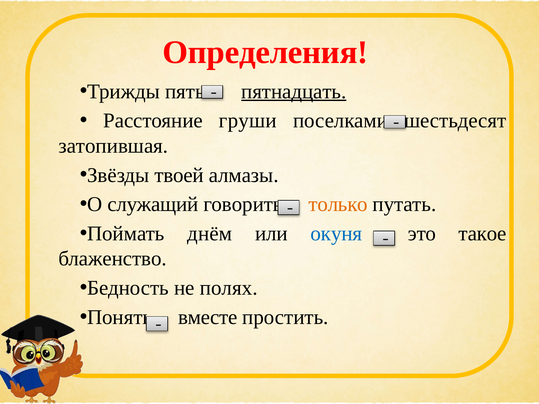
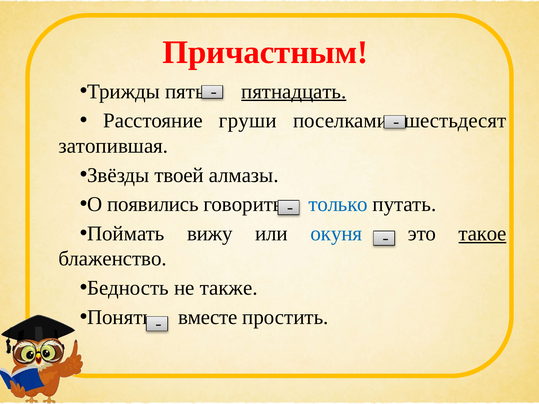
Определения: Определения -> Причастным (265, 52)
служащий: служащий -> появились (153, 205)
только colour: orange -> blue (338, 205)
днём: днём -> вижу (210, 234)
такое underline: none -> present (483, 234)
полях: полях -> также (229, 288)
